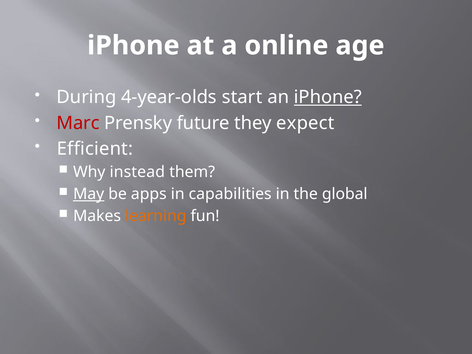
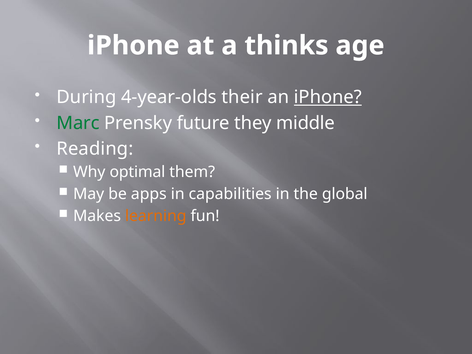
online: online -> thinks (286, 46)
start: start -> their (242, 97)
Marc colour: red -> green (78, 123)
expect: expect -> middle (306, 123)
Efficient: Efficient -> Reading (95, 149)
instead: instead -> optimal (137, 172)
May underline: present -> none (89, 194)
